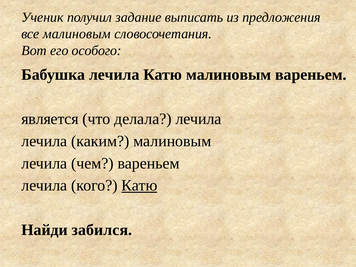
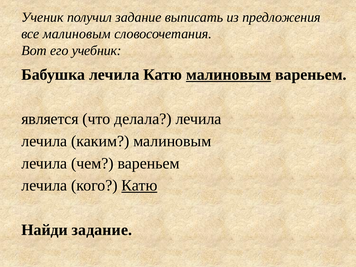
особого: особого -> учебник (97, 51)
малиновым underline: none -> present (229, 75)
Найди забился: забился -> задание (102, 230)
